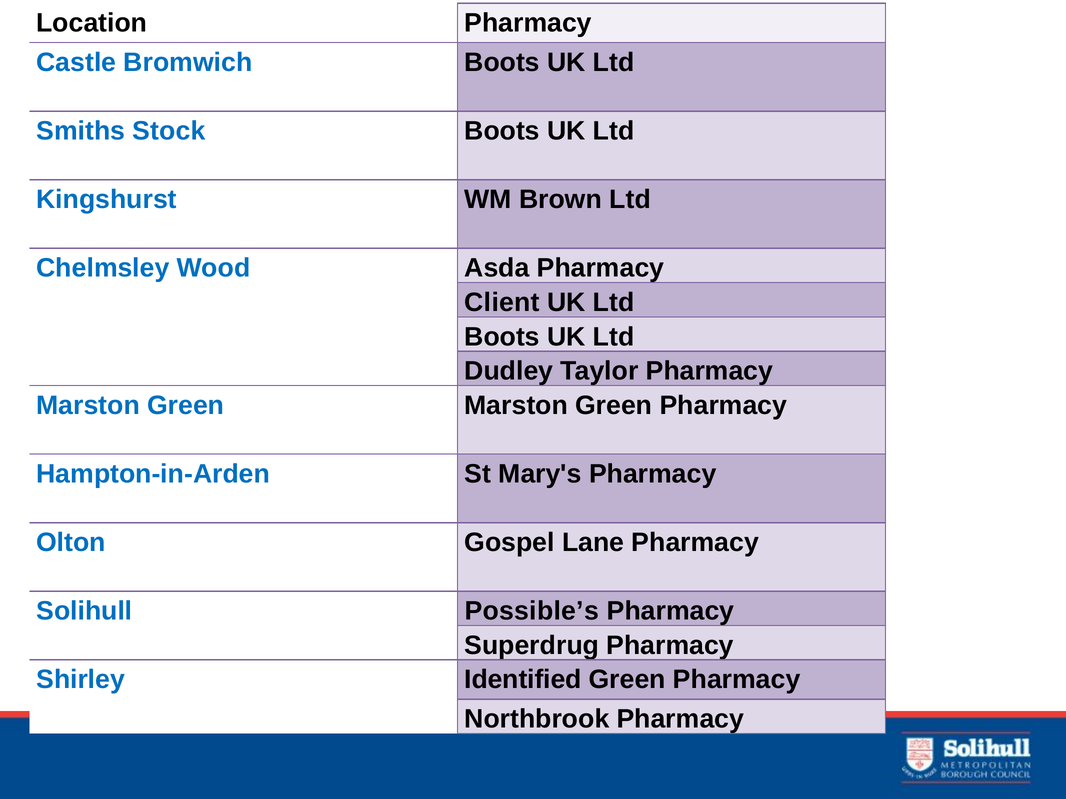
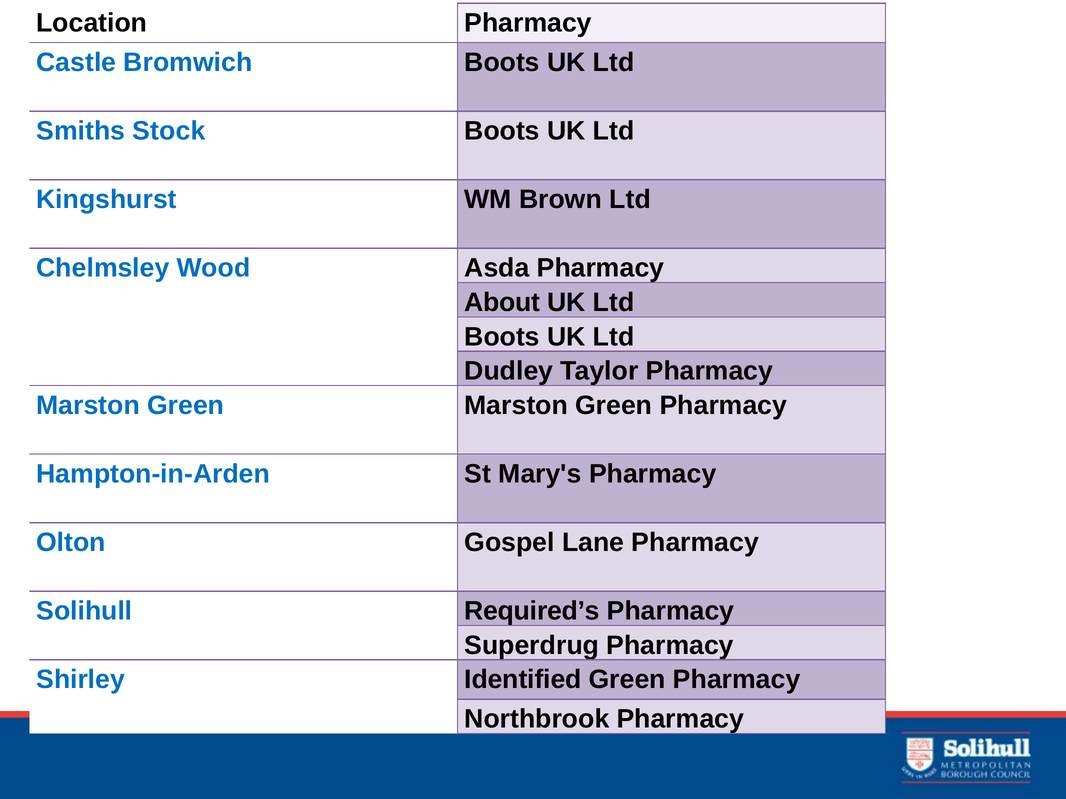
Client: Client -> About (502, 303)
Possible’s: Possible’s -> Required’s (532, 611)
